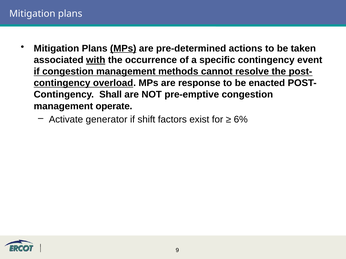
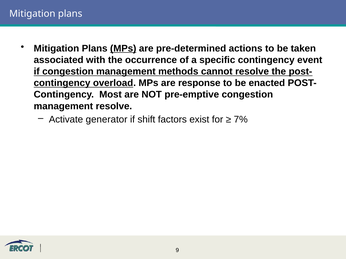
with underline: present -> none (96, 60)
Shall: Shall -> Most (111, 95)
management operate: operate -> resolve (114, 106)
6%: 6% -> 7% (241, 120)
